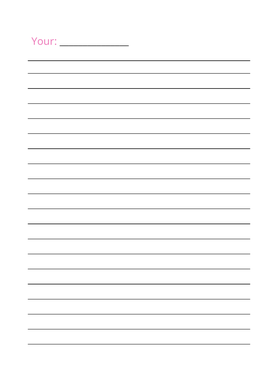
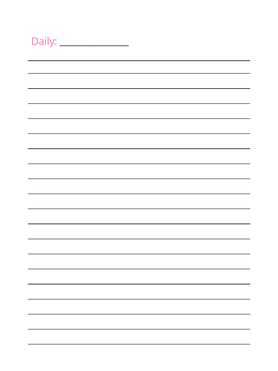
Your: Your -> Daily (44, 41)
